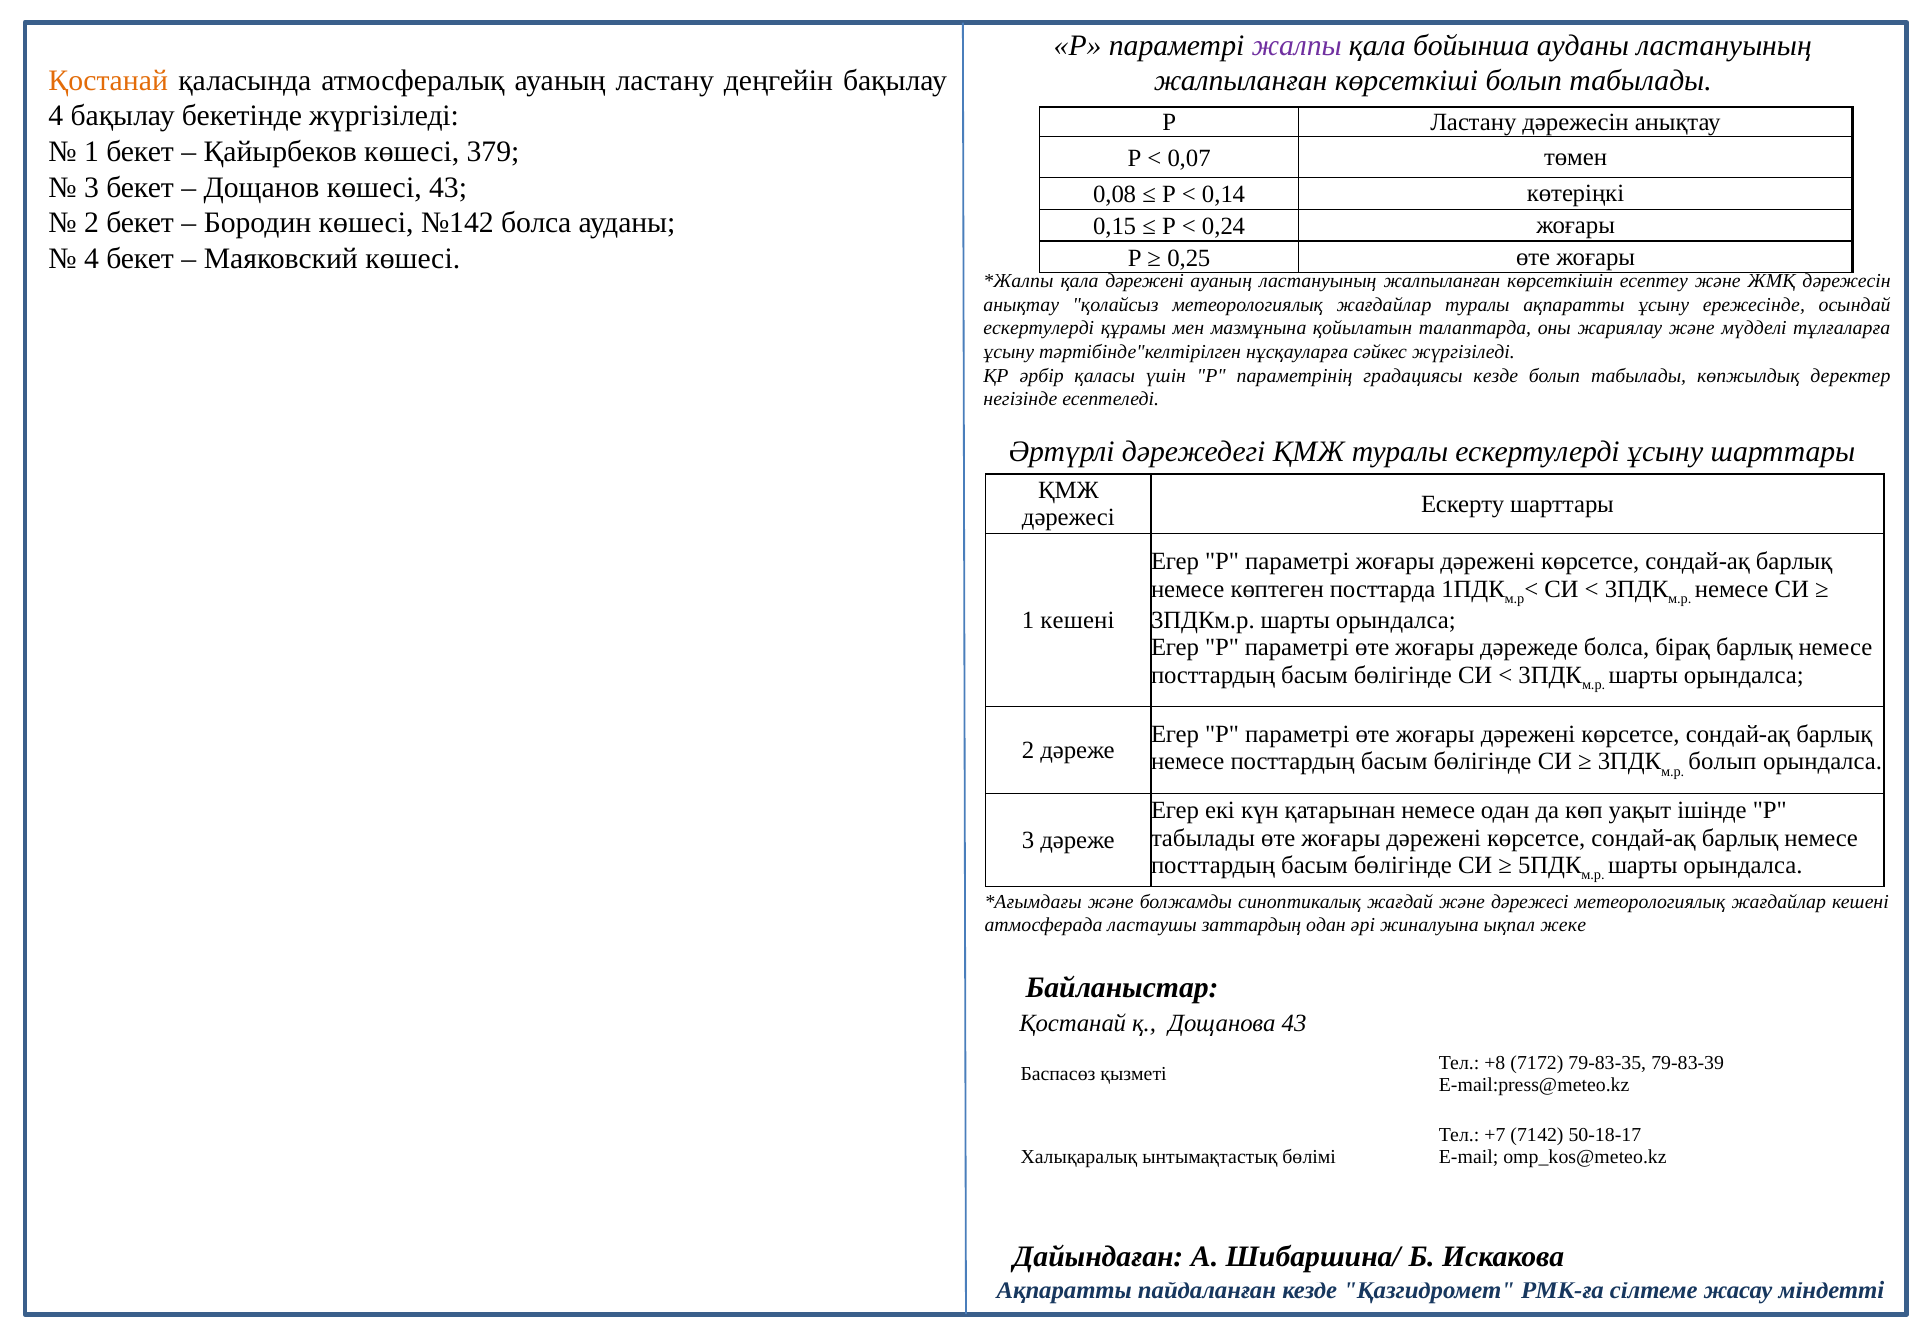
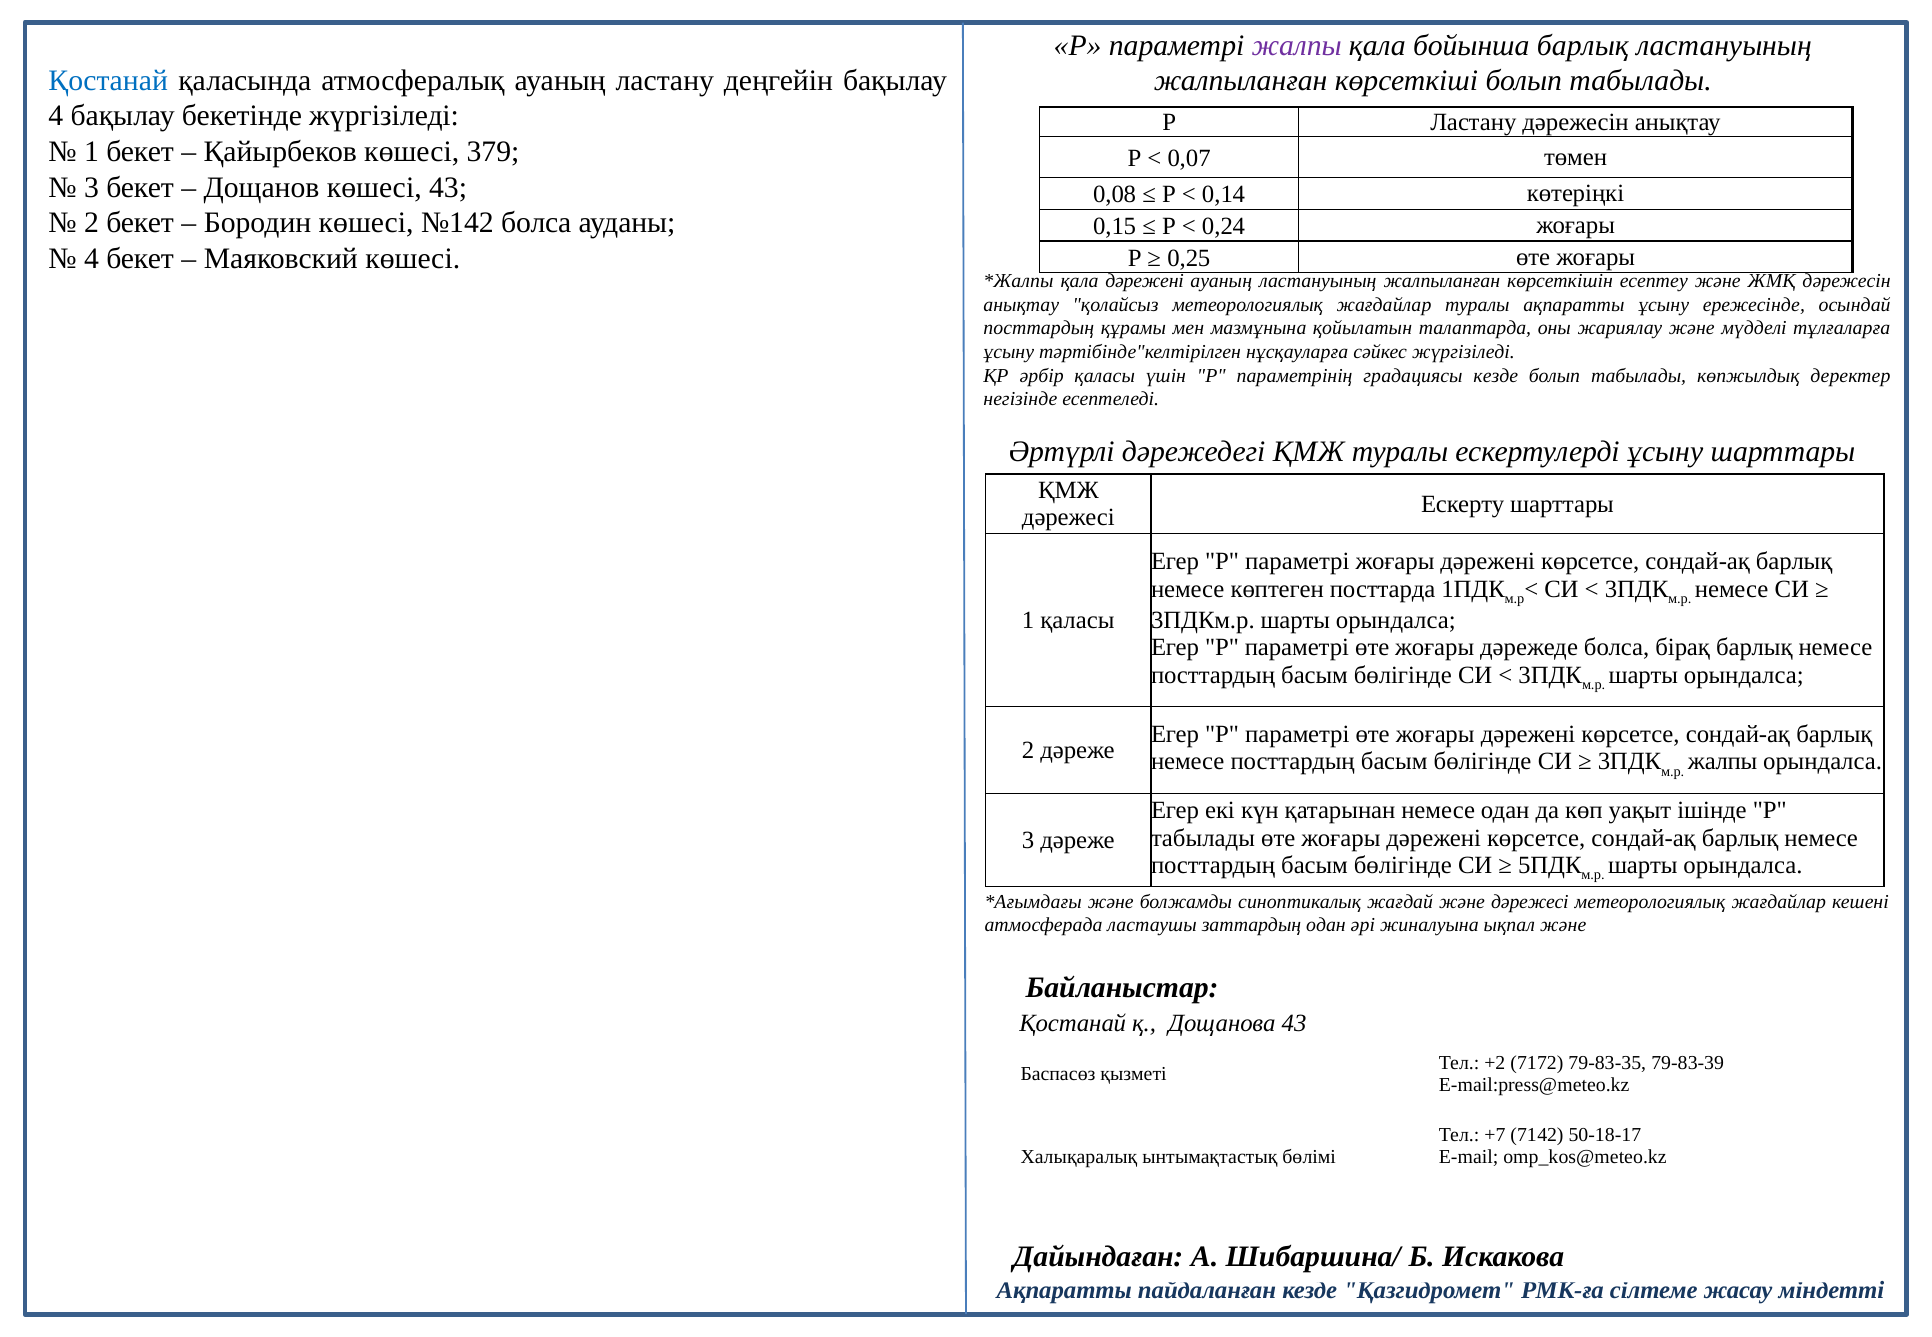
бойынша ауданы: ауданы -> барлық (1583, 45)
Қостанай colour: orange -> blue (108, 80)
ескертулерді: ескертулерді -> посттардың (1039, 328)
1 кешені: кешені -> қаласы (1078, 620)
болып: болып -> жалпы (1723, 762)
ықпал жеке: жеке -> және (1563, 926)
+8: +8 -> +2 (1495, 1064)
